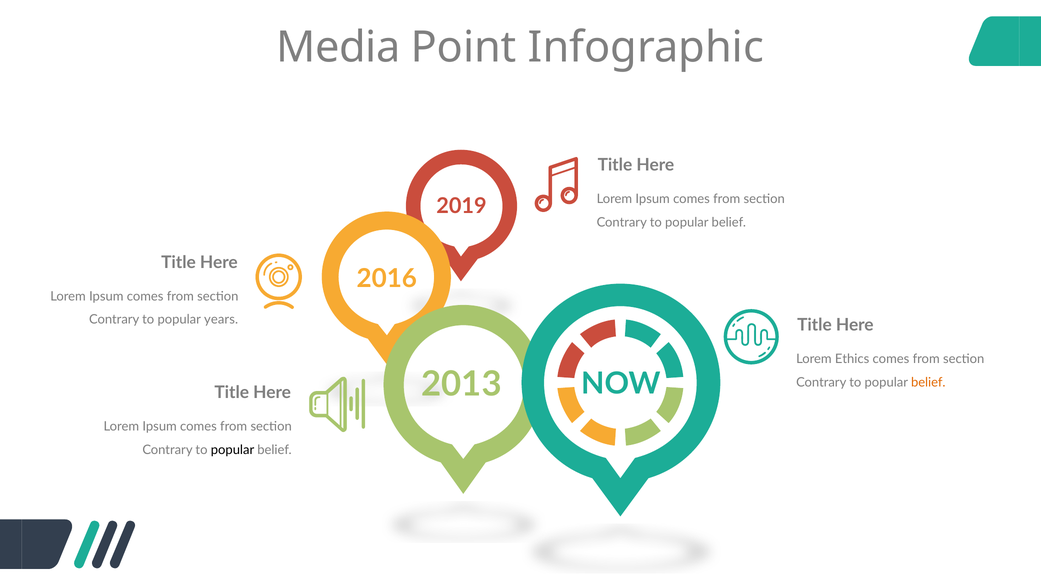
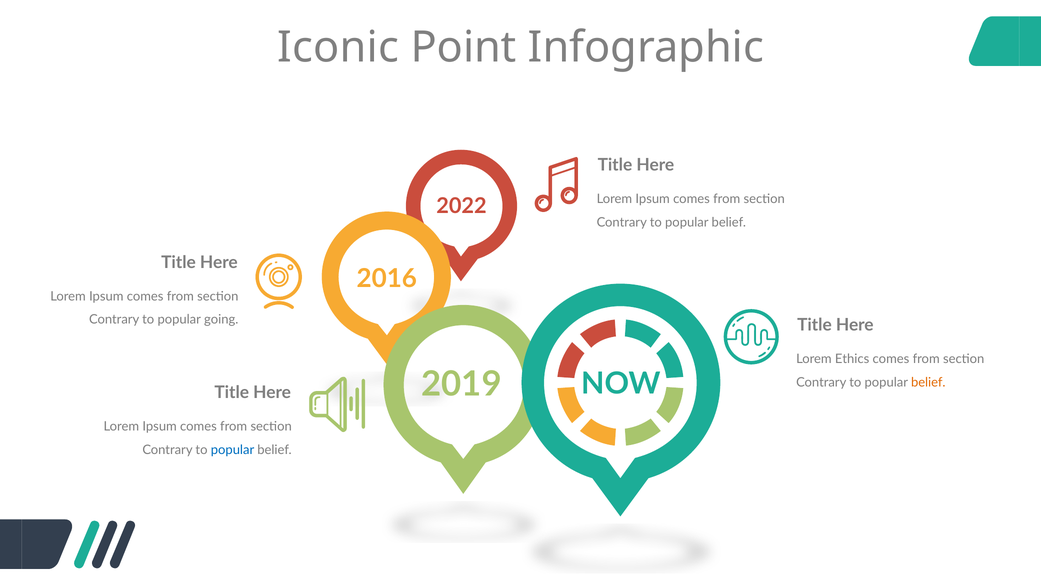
Media: Media -> Iconic (338, 48)
2019: 2019 -> 2022 (461, 206)
years: years -> going (221, 319)
2013: 2013 -> 2019 (461, 384)
popular colour: black -> blue (233, 449)
